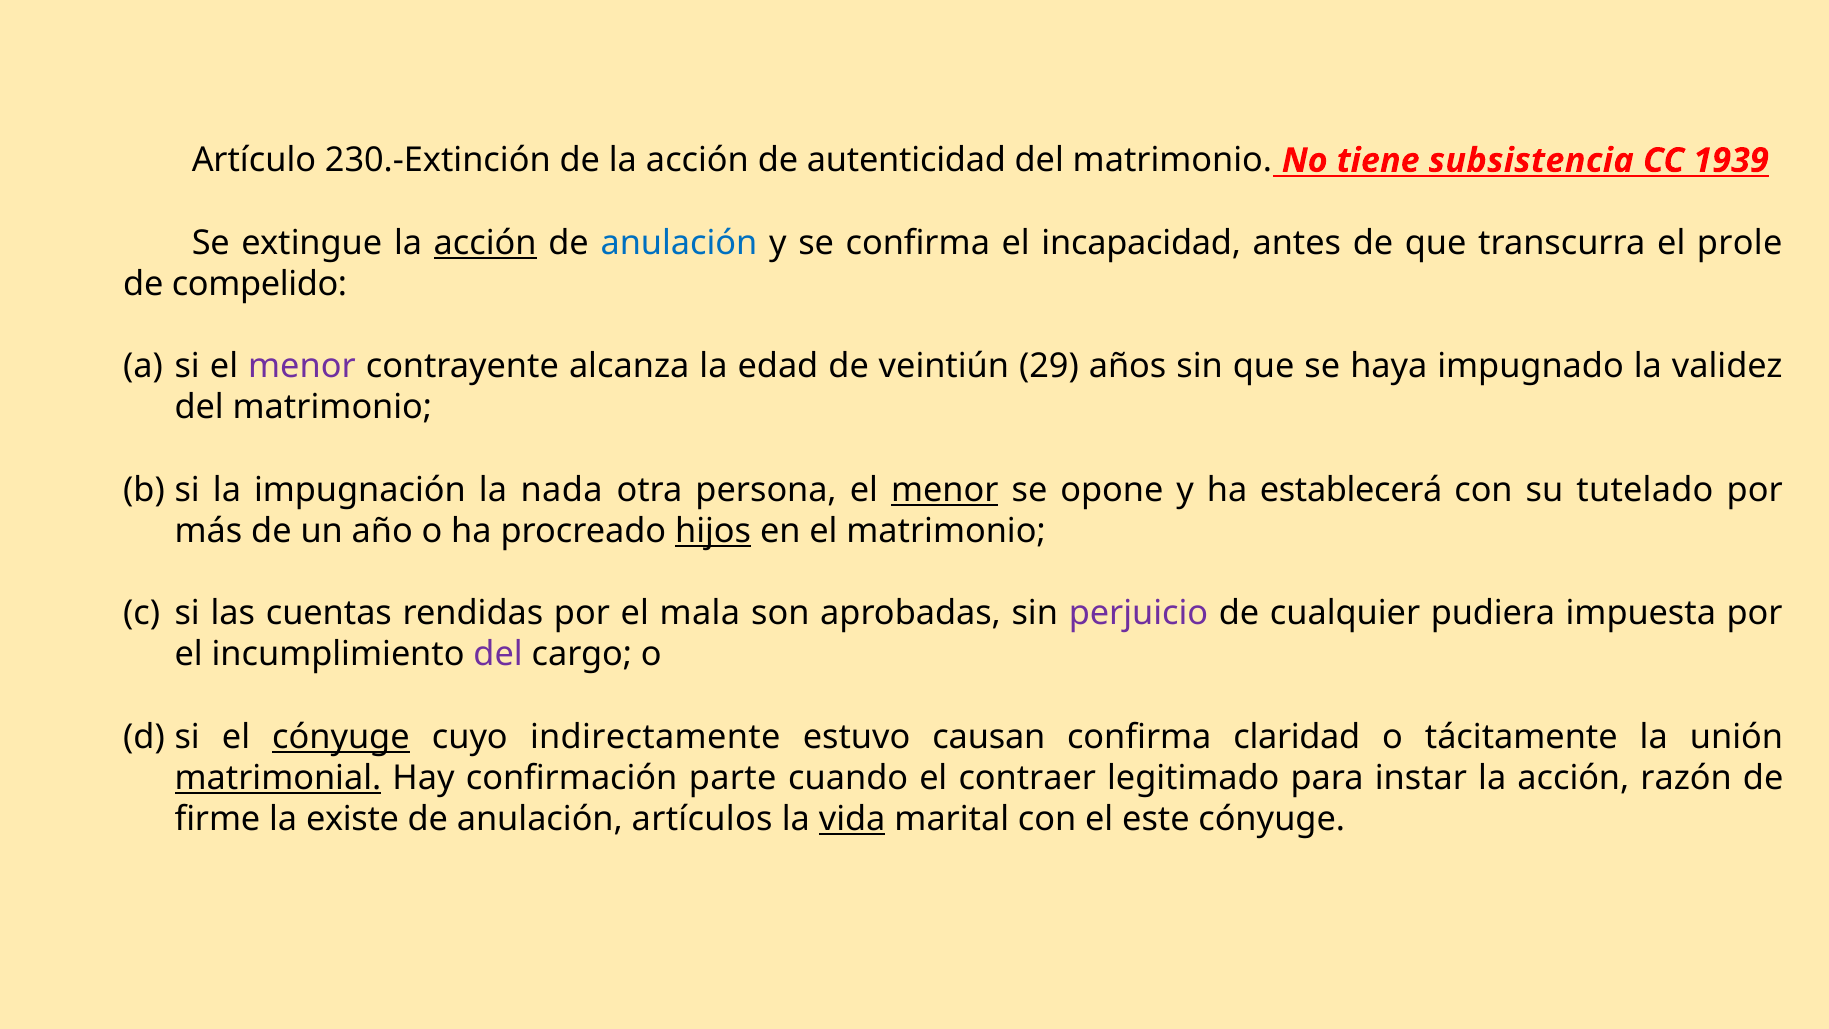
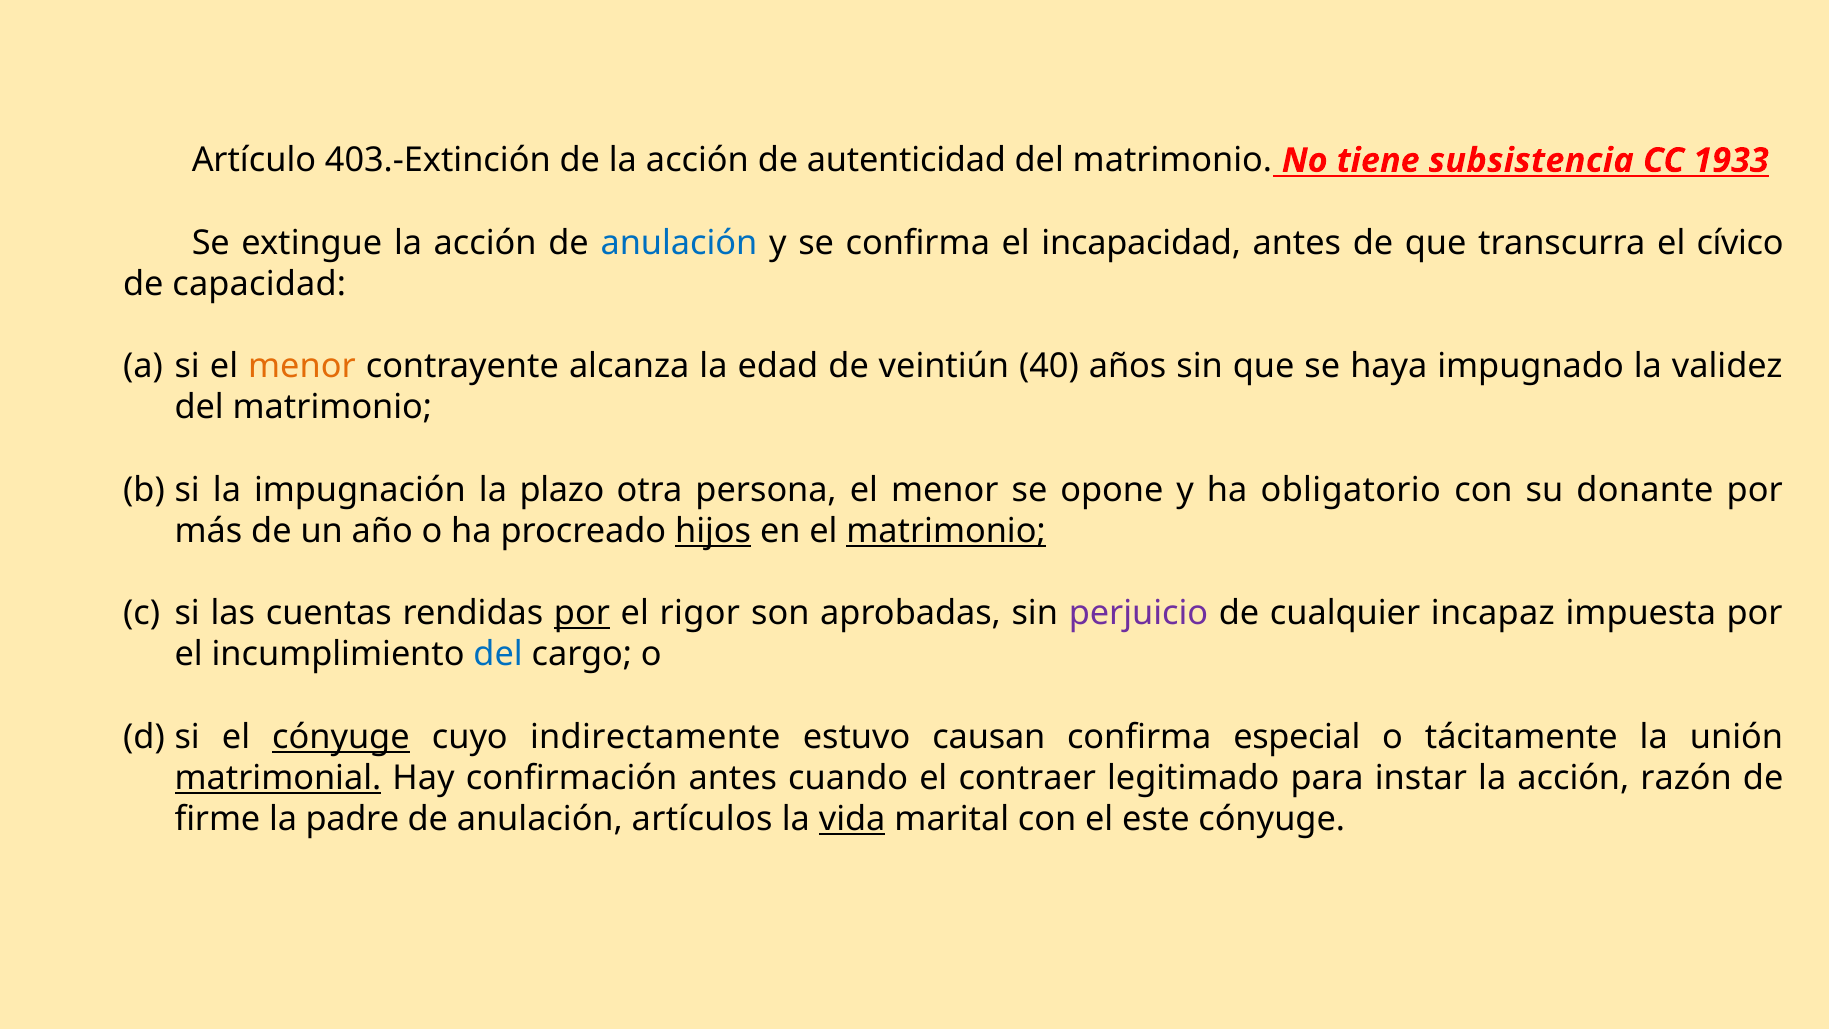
230.-Extinción: 230.-Extinción -> 403.-Extinción (438, 161)
1939: 1939 -> 1933 (1731, 161)
acción underline: present -> none (485, 243)
prole: prole -> cívico (1740, 243)
compelido: compelido -> capacidad (259, 284)
menor colour: purple -> orange (302, 366)
29: 29 -> 40 (1049, 366)
nada: nada -> plazo (562, 490)
menor underline: present -> none (945, 490)
establecerá: establecerá -> obligatorio (1351, 490)
tutelado: tutelado -> donante (1645, 490)
matrimonio underline: none -> present (946, 531)
por underline: none -> present (582, 613)
mala: mala -> rigor (700, 613)
pudiera: pudiera -> incapaz (1493, 613)
del colour: purple -> blue (498, 654)
claridad: claridad -> especial (1297, 737)
confirmación parte: parte -> antes (733, 778)
existe: existe -> padre (353, 819)
